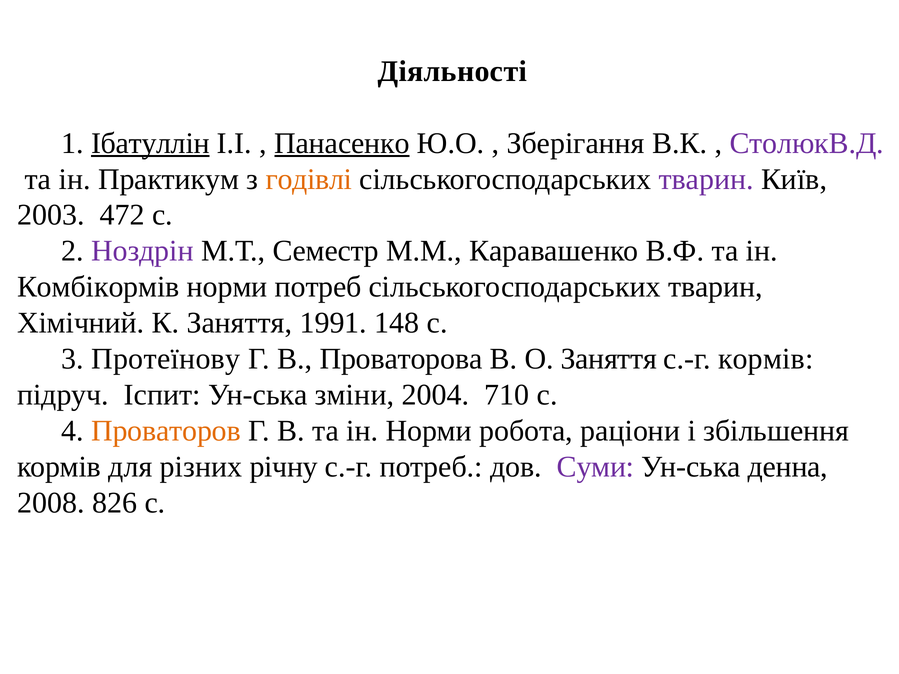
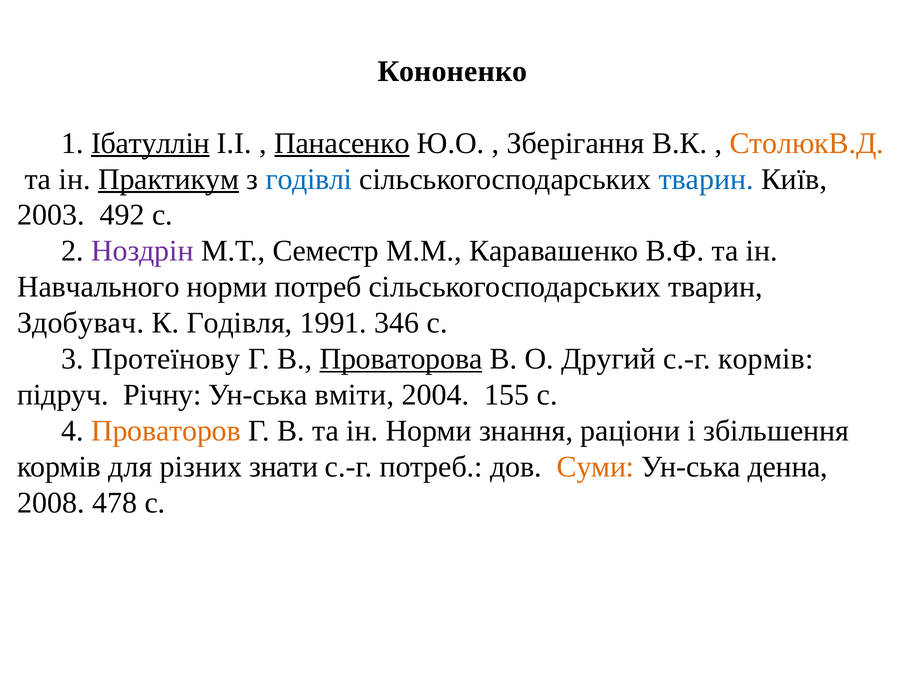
Діяльності: Діяльності -> Кононенко (452, 71)
СтолюкВ.Д colour: purple -> orange (807, 143)
Практикум underline: none -> present (169, 179)
годівлі colour: orange -> blue (309, 179)
тварин colour: purple -> blue (706, 179)
472: 472 -> 492 (122, 215)
Комбікормів: Комбікормів -> Навчального (98, 287)
Хімічний: Хімічний -> Здобувач (81, 323)
К Заняття: Заняття -> Годівля (239, 323)
148: 148 -> 346 (397, 323)
Проваторова underline: none -> present (401, 359)
О Заняття: Заняття -> Другий (609, 359)
Іспит: Іспит -> Річну (162, 395)
зміни: зміни -> вміти (354, 395)
710: 710 -> 155 (507, 395)
робота: робота -> знання (526, 431)
річну: річну -> знати (284, 467)
Суми colour: purple -> orange (595, 467)
826: 826 -> 478 (115, 503)
